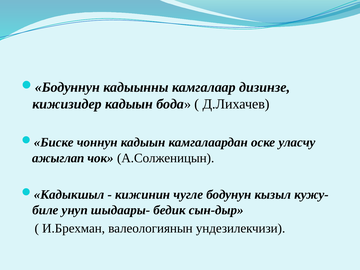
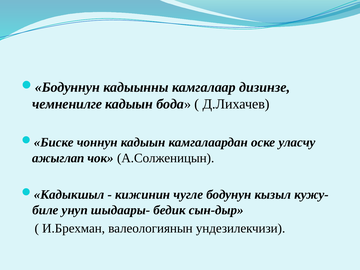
кижизидер: кижизидер -> чемненилге (67, 104)
